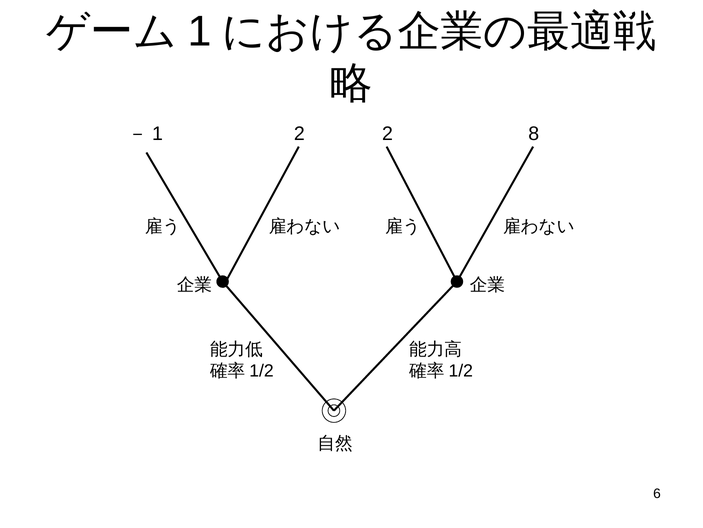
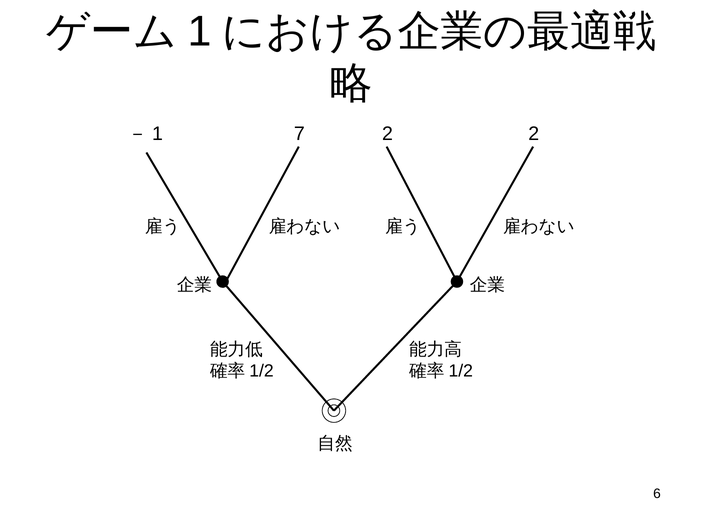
－1 2: 2 -> 7 (299, 134)
2 8: 8 -> 2 (534, 134)
